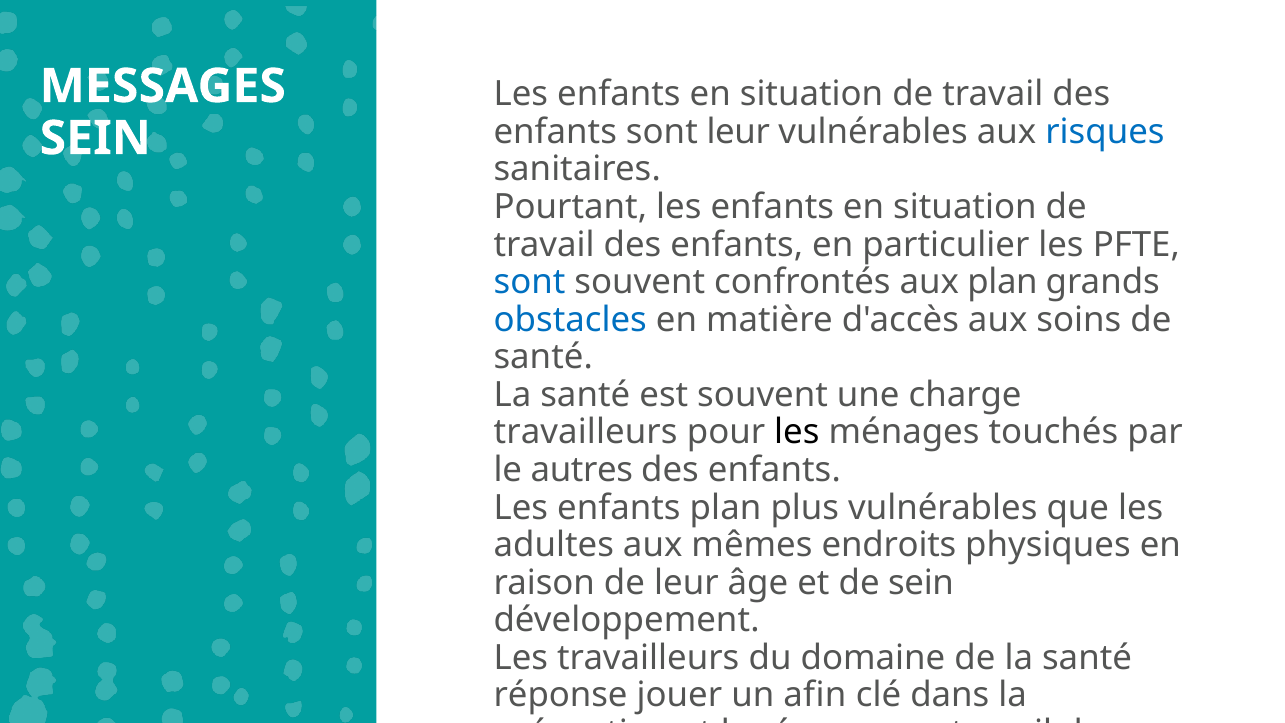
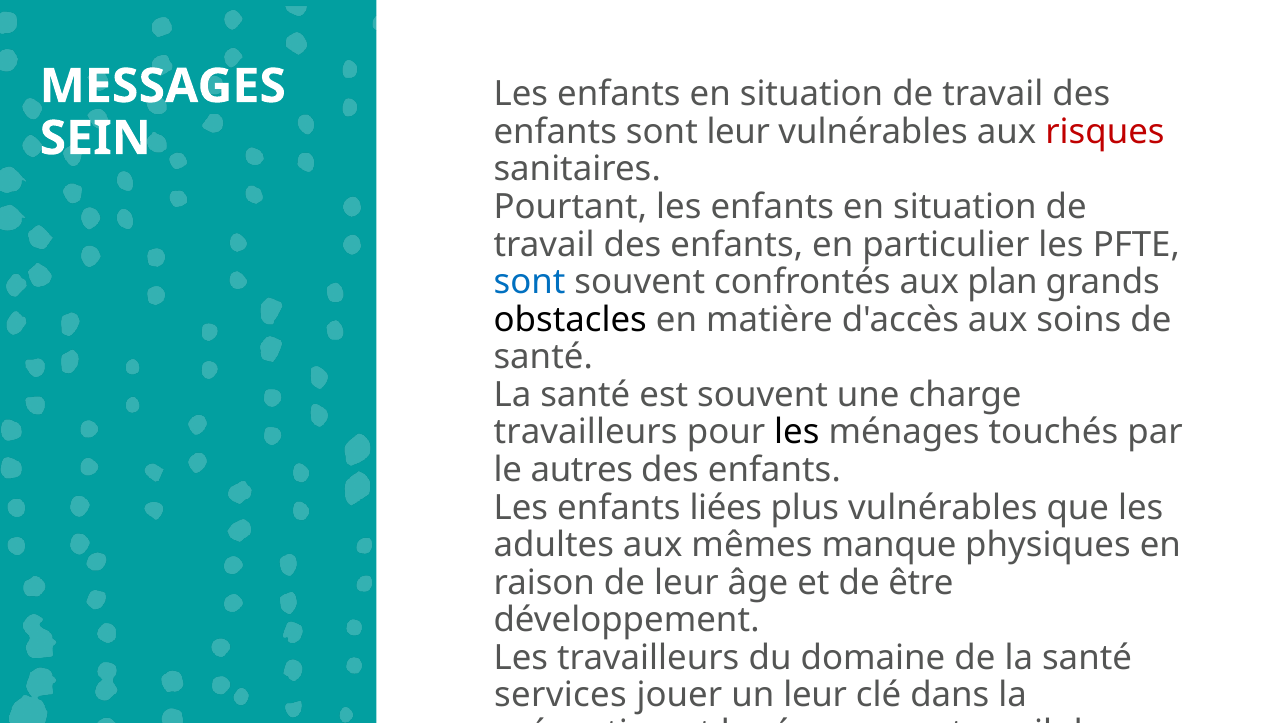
risques colour: blue -> red (1105, 132)
obstacles colour: blue -> black (570, 320)
enfants plan: plan -> liées (726, 507)
endroits: endroits -> manque (889, 545)
de sein: sein -> être (921, 583)
réponse: réponse -> services (560, 695)
un afin: afin -> leur (815, 695)
